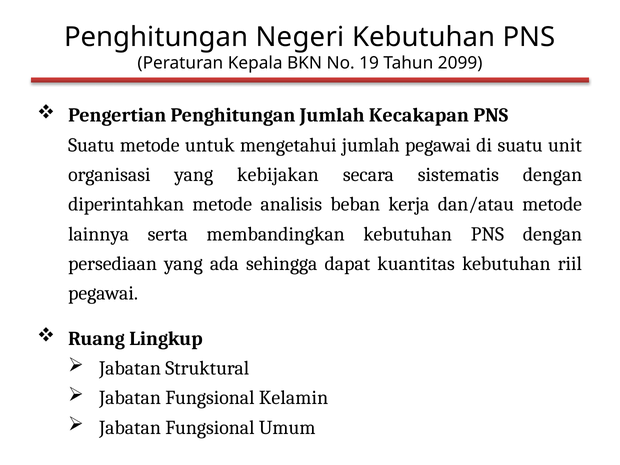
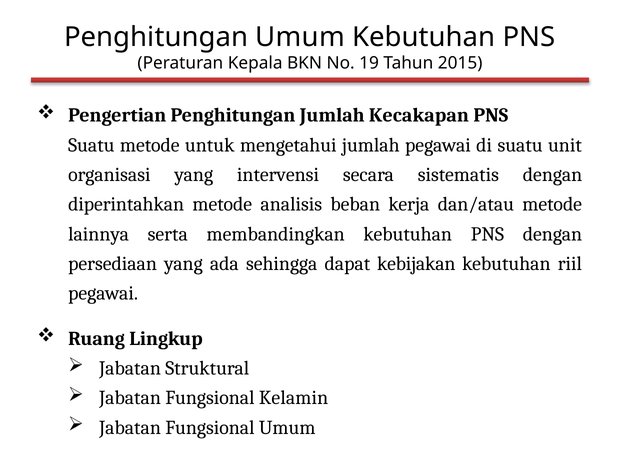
Penghitungan Negeri: Negeri -> Umum (300, 37)
2099: 2099 -> 2015 (460, 63)
kebijakan: kebijakan -> intervensi (278, 175)
kuantitas: kuantitas -> kebijakan (416, 264)
